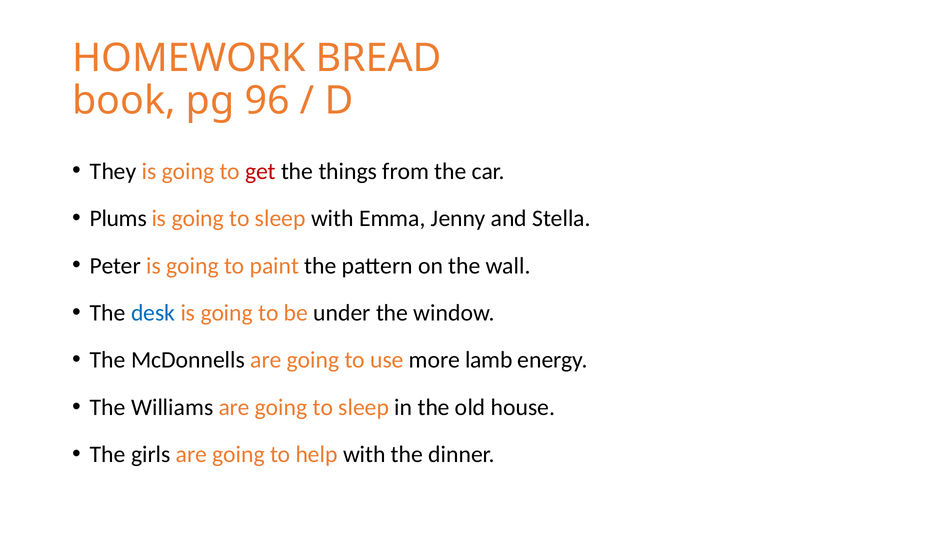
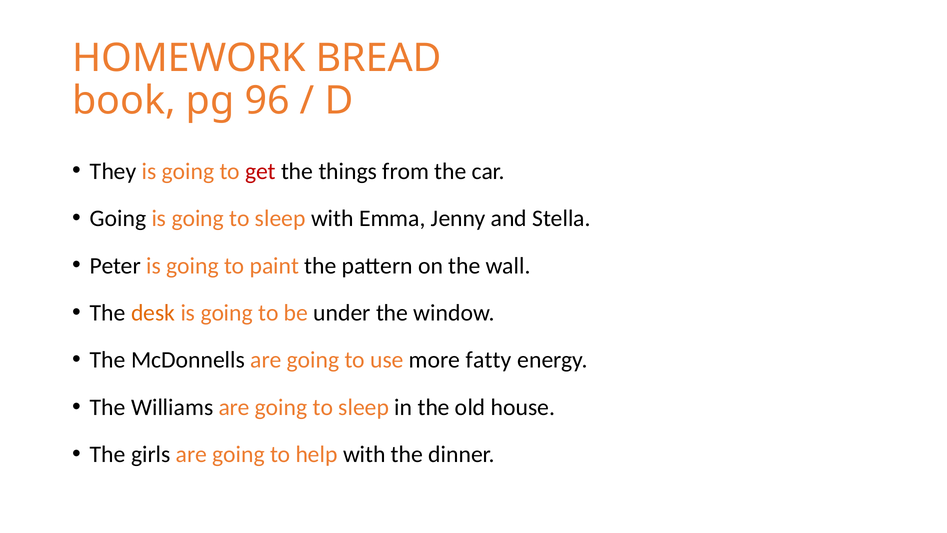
Plums: Plums -> Going (118, 218)
desk colour: blue -> orange (153, 313)
lamb: lamb -> fatty (489, 360)
